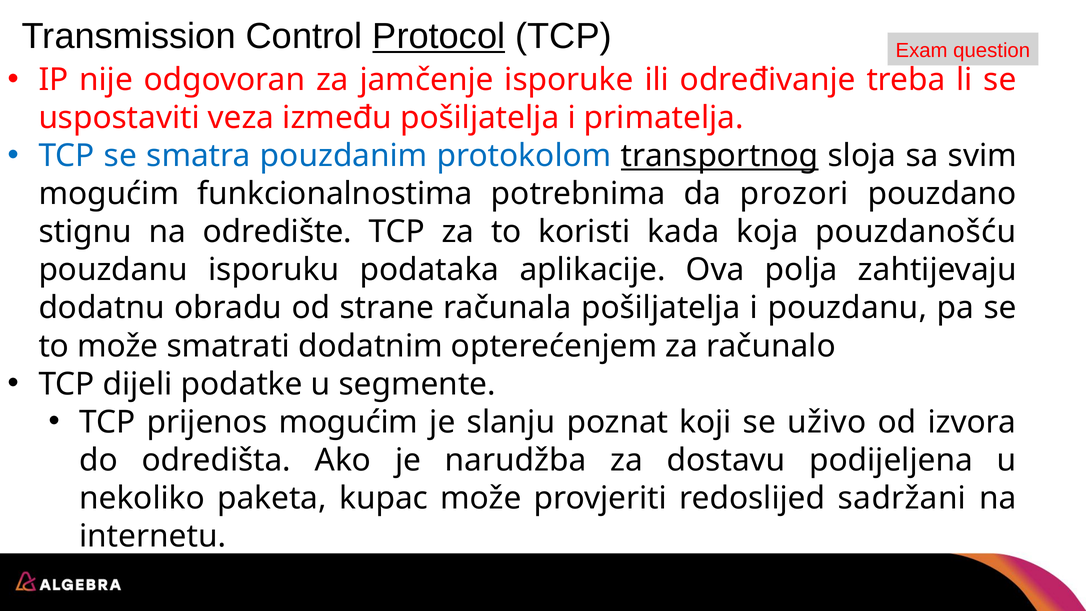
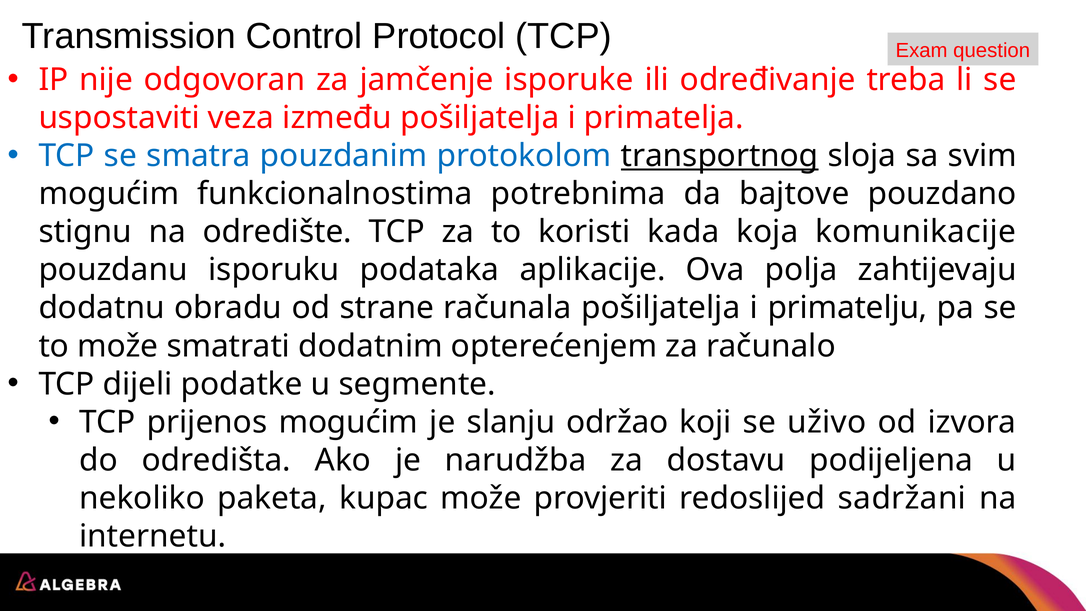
Protocol underline: present -> none (439, 36)
prozori: prozori -> bajtove (794, 194)
pouzdanošću: pouzdanošću -> komunikacije (916, 232)
i pouzdanu: pouzdanu -> primatelju (848, 308)
poznat: poznat -> održao (617, 422)
